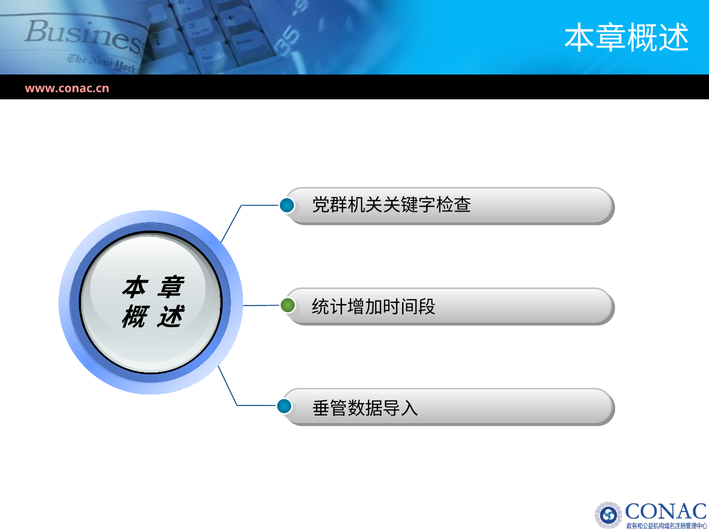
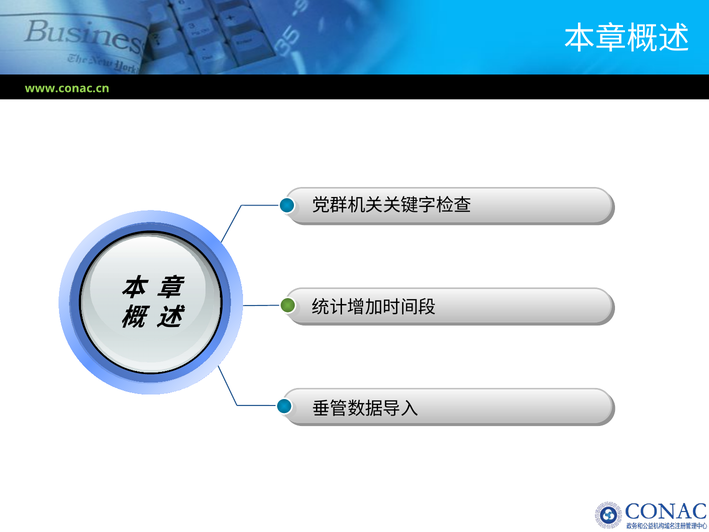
www.conac.cn colour: pink -> light green (67, 88)
